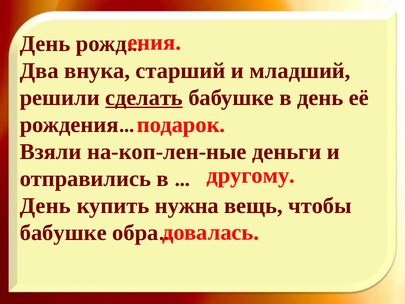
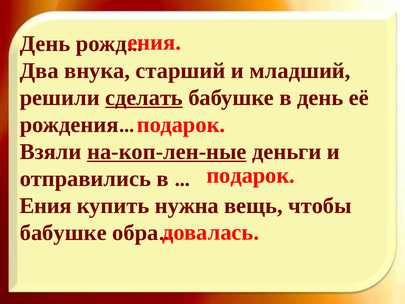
на-коп-лен-ные underline: none -> present (167, 152)
другому: другому -> подарок (251, 175)
День: День -> Ения (46, 206)
